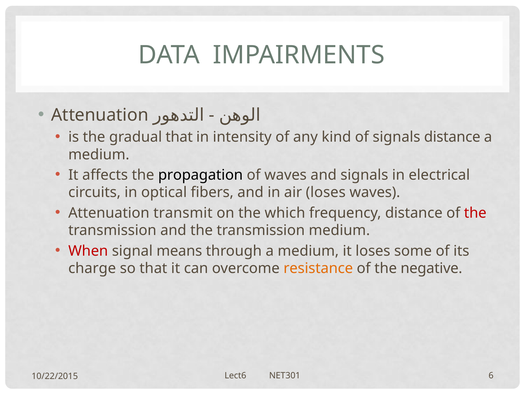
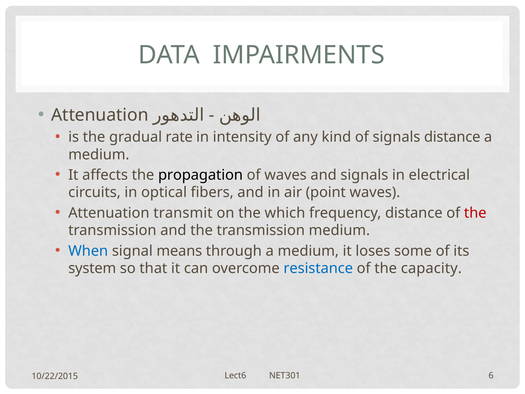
gradual that: that -> rate (179, 137)
air loses: loses -> point (326, 192)
When colour: red -> blue (88, 251)
charge: charge -> system (92, 268)
resistance colour: orange -> blue (318, 268)
negative: negative -> capacity (431, 268)
